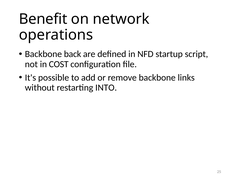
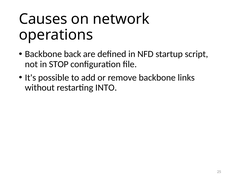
Benefit: Benefit -> Causes (43, 19)
COST: COST -> STOP (59, 64)
